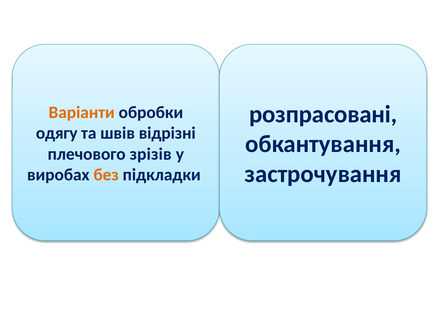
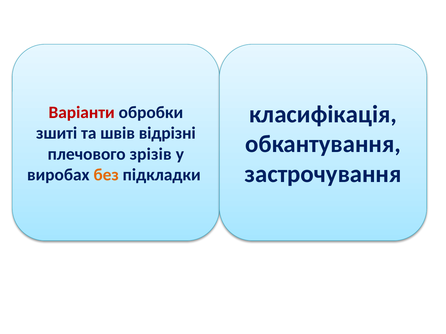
розпрасовані: розпрасовані -> класифікація (323, 115)
Варіанти colour: orange -> red (82, 113)
одягу: одягу -> зшиті (57, 133)
